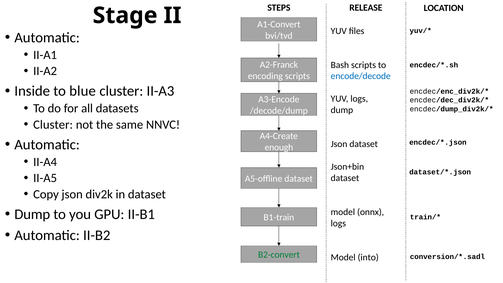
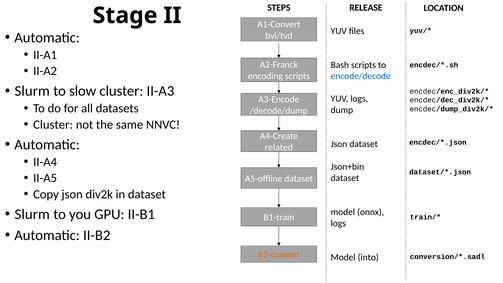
Inside: Inside -> Slurm (32, 91)
blue: blue -> slow (83, 91)
enough: enough -> related (279, 147)
Dump: Dump -> Slurm (32, 214)
B2-convert colour: green -> orange (279, 255)
